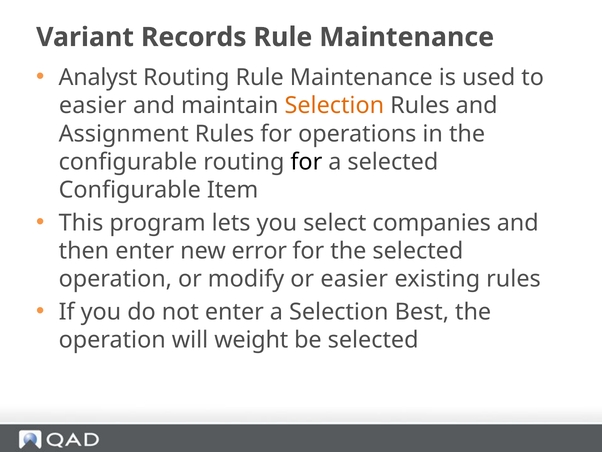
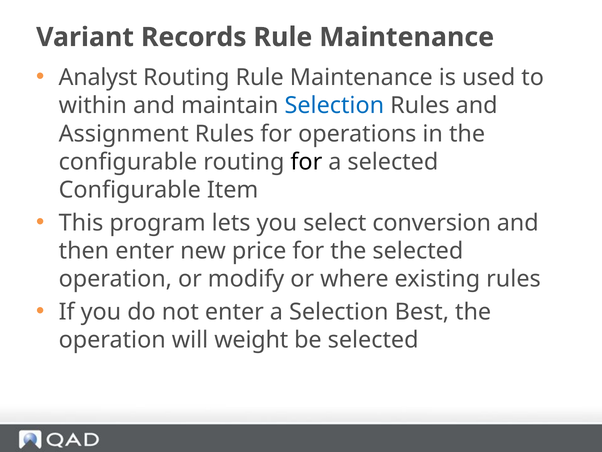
easier: easier -> within (93, 106)
Selection colour: orange -> blue (334, 106)
companies: companies -> conversion (432, 223)
error: error -> price (259, 251)
or easier: easier -> where (354, 279)
